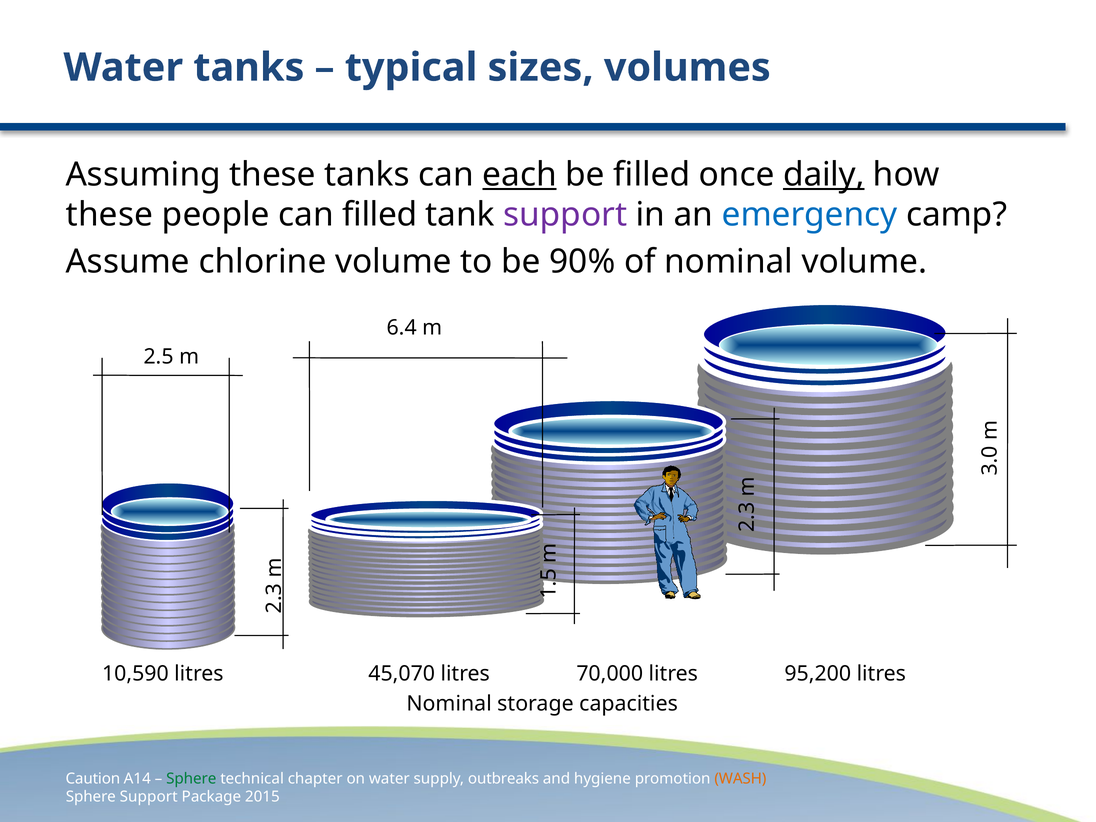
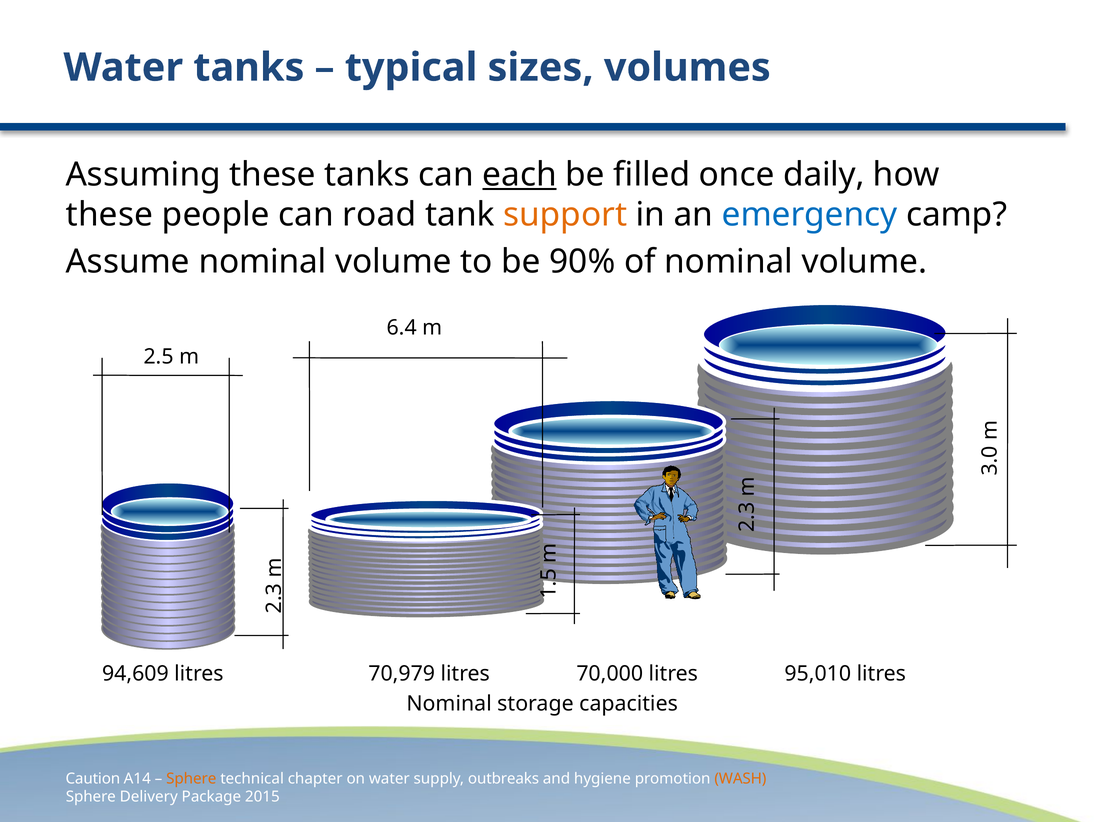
daily underline: present -> none (824, 175)
can filled: filled -> road (379, 215)
support colour: purple -> orange (565, 215)
Assume chlorine: chlorine -> nominal (263, 262)
10,590: 10,590 -> 94,609 (135, 674)
45,070: 45,070 -> 70,979 (402, 674)
95,200: 95,200 -> 95,010 (818, 674)
Sphere colour: green -> orange (191, 779)
Sphere Support: Support -> Delivery (149, 797)
